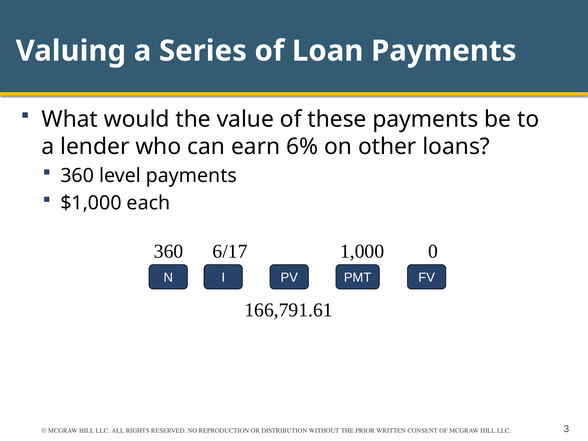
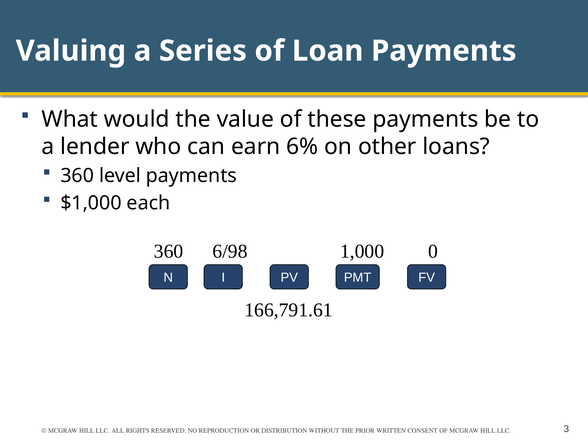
6/17: 6/17 -> 6/98 (230, 251)
